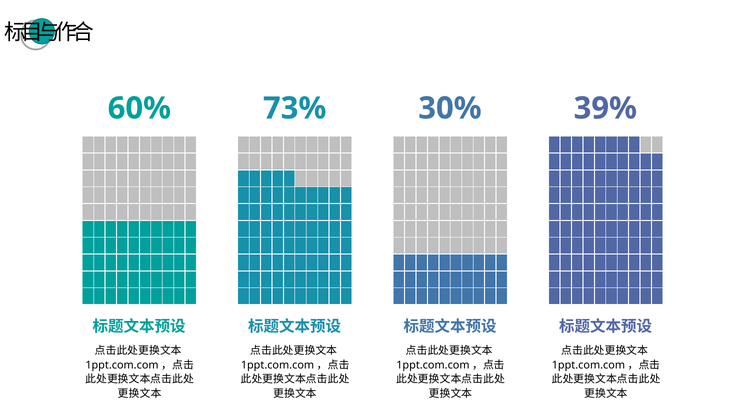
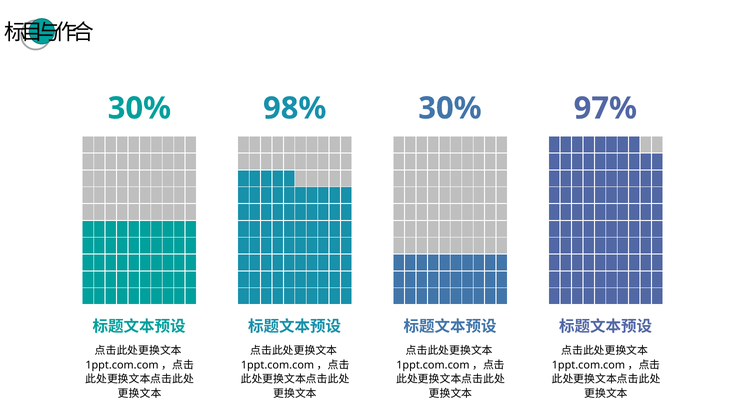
60%: 60% -> 30% (139, 108)
73%: 73% -> 98% (295, 108)
39%: 39% -> 97% (605, 108)
